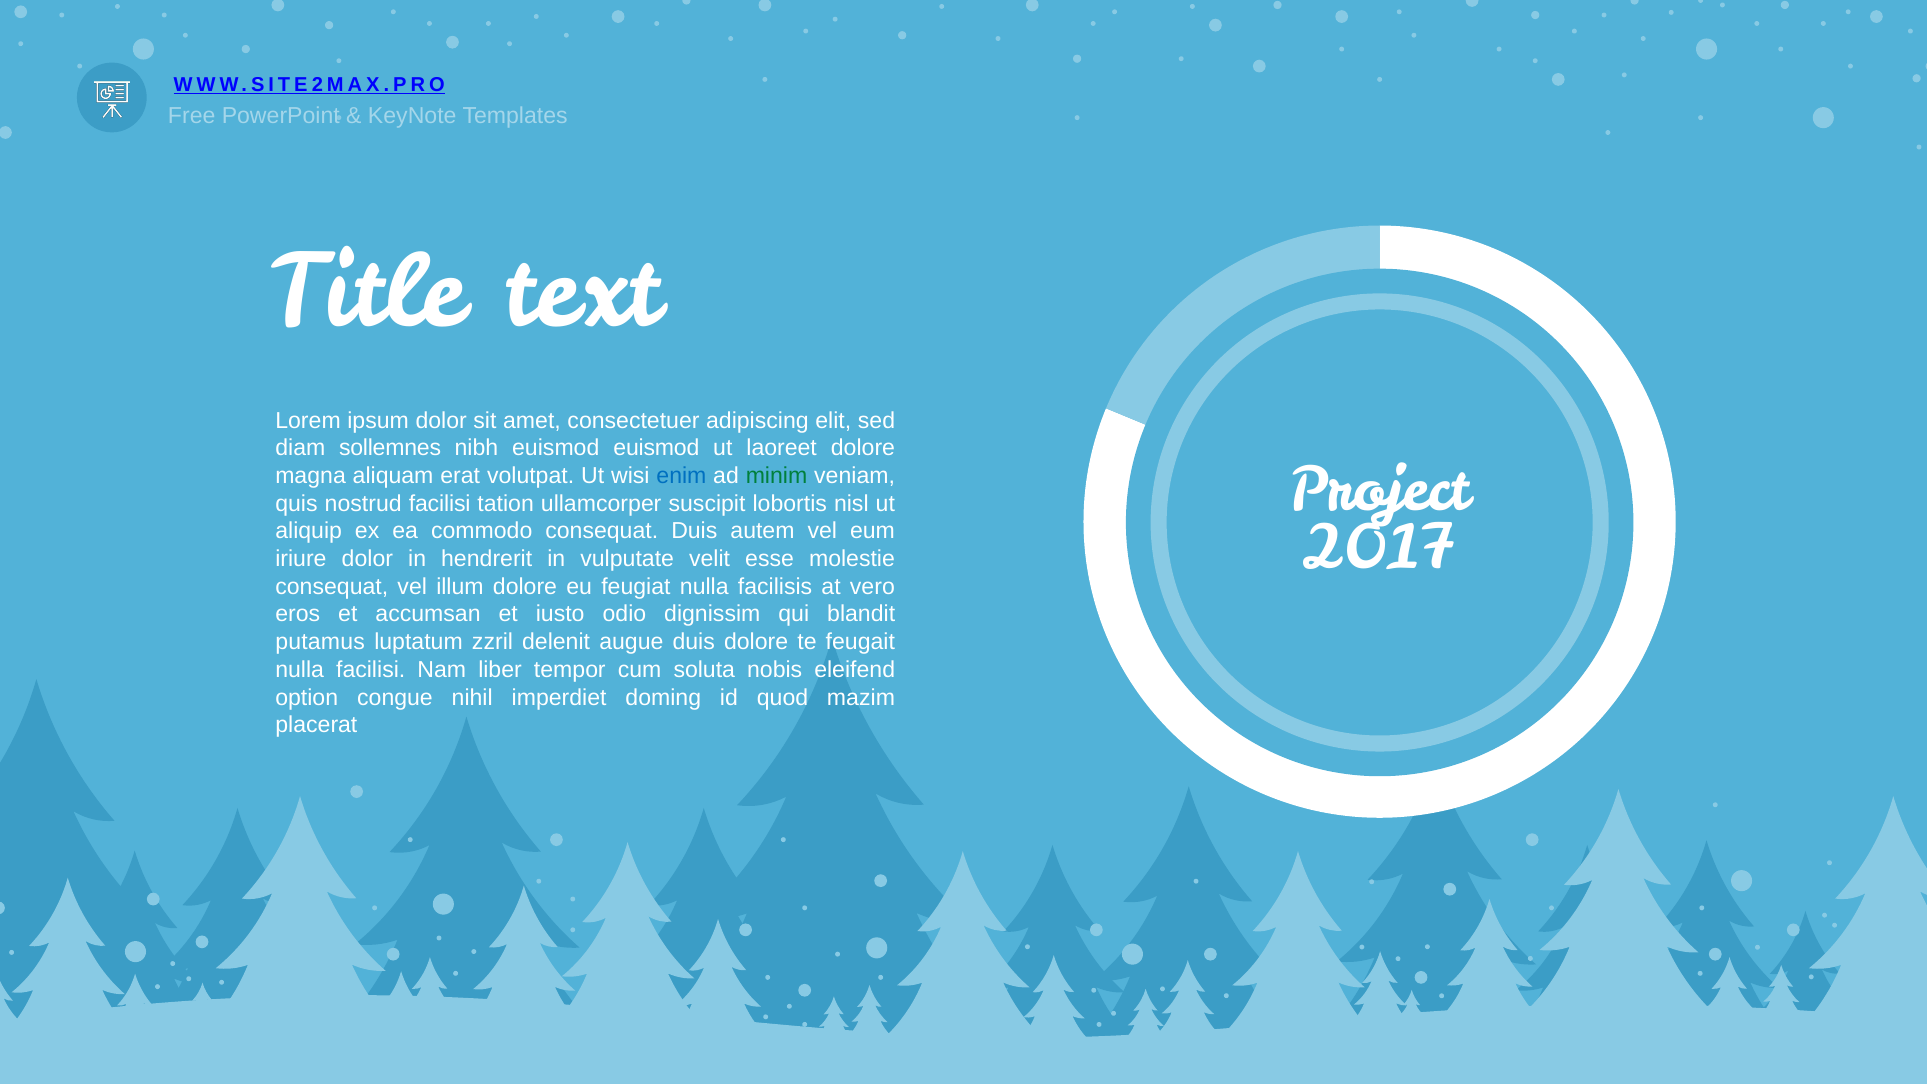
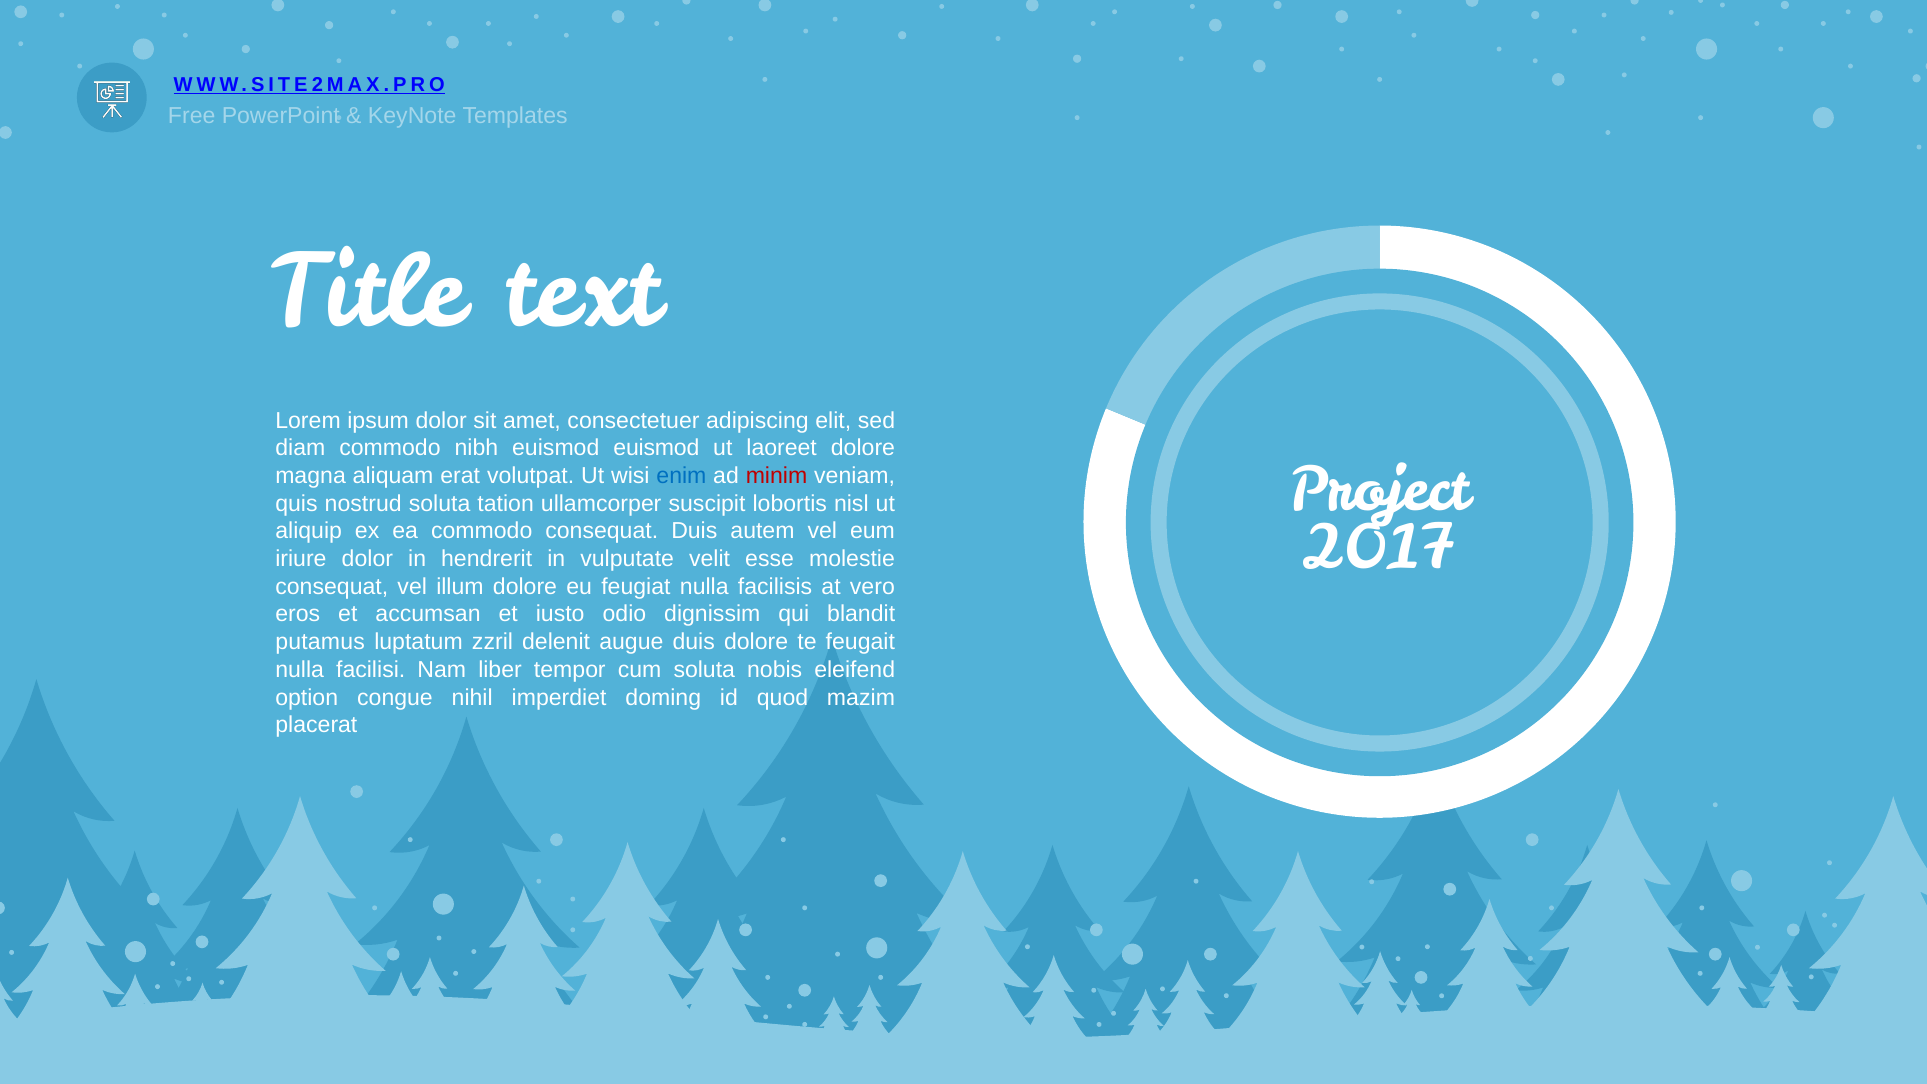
diam sollemnes: sollemnes -> commodo (390, 448)
minim colour: green -> red (777, 476)
nostrud facilisi: facilisi -> soluta (440, 504)
